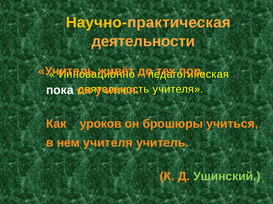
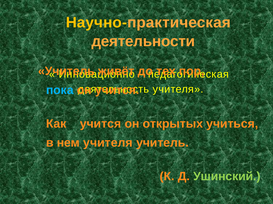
пока colour: white -> light blue (60, 90)
Как уроков: уроков -> учится (101, 124)
брошюры: брошюры -> открытых (173, 124)
